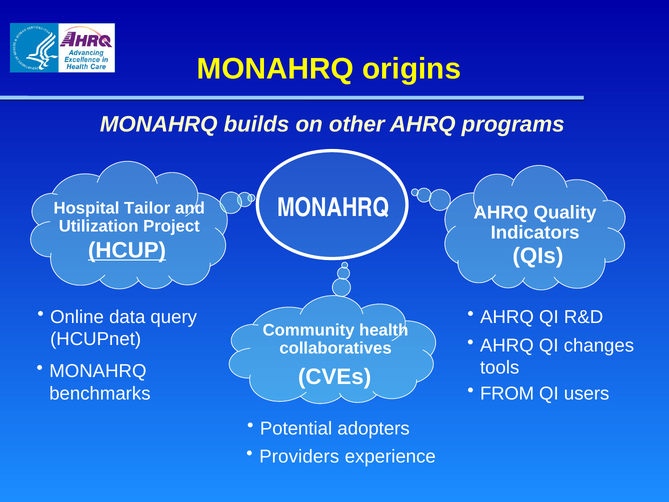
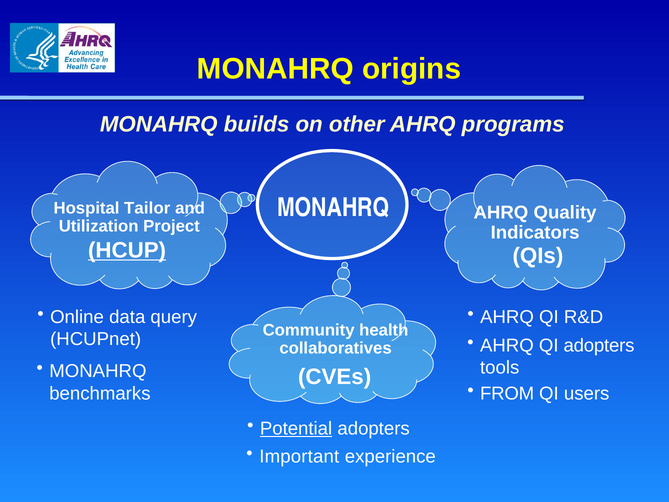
QI changes: changes -> adopters (599, 345)
Potential underline: none -> present (296, 428)
Providers: Providers -> Important (299, 456)
